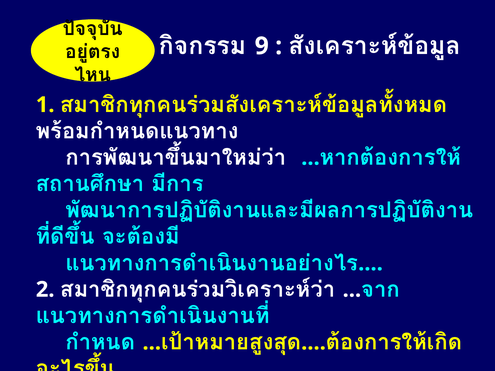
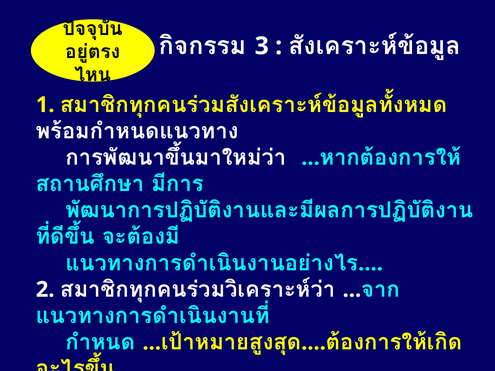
9: 9 -> 3 (262, 46)
